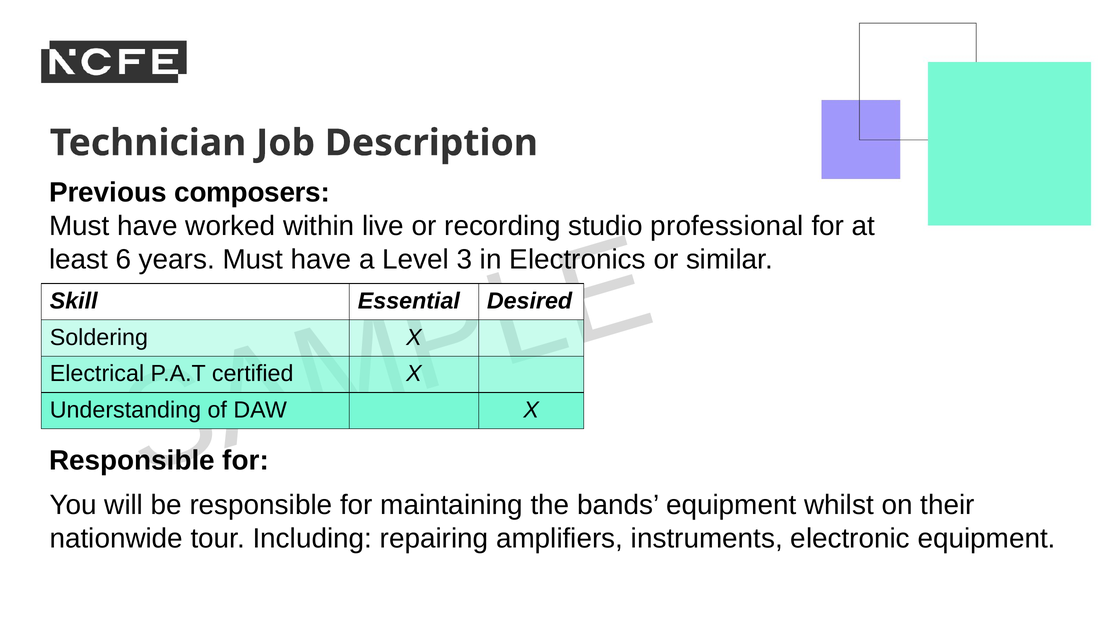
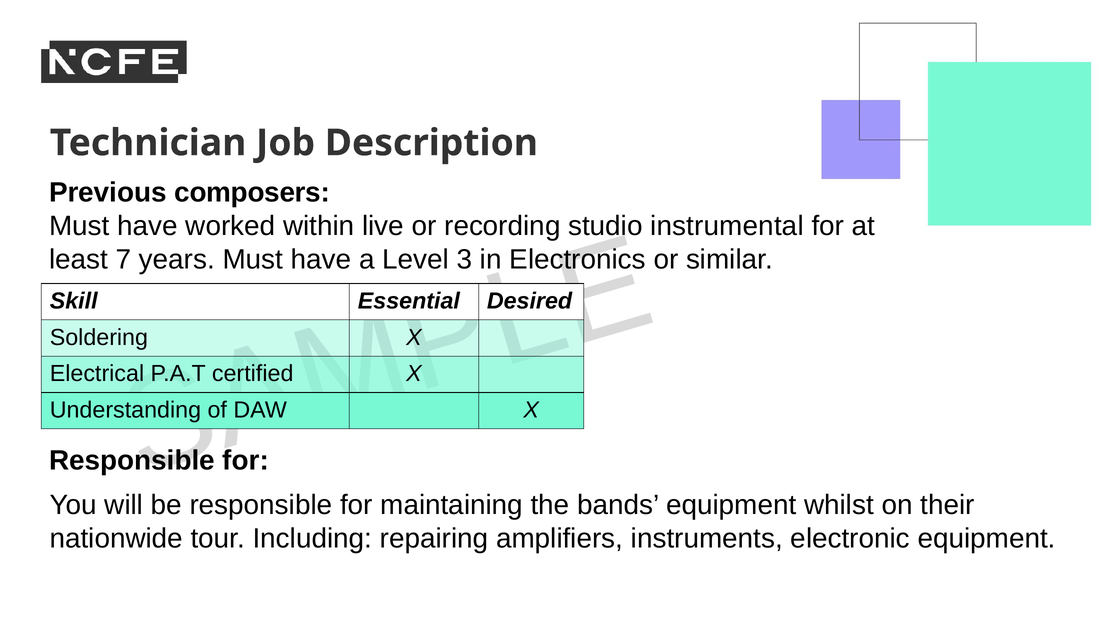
professional: professional -> instrumental (727, 226)
6: 6 -> 7 (123, 260)
